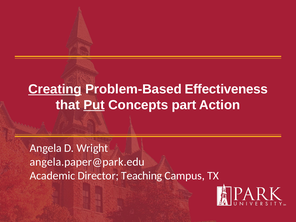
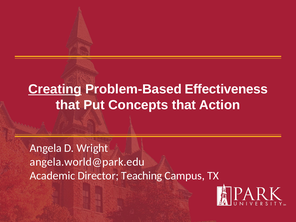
Put underline: present -> none (94, 105)
Concepts part: part -> that (184, 105)
angela.paper@park.edu: angela.paper@park.edu -> angela.world@park.edu (87, 162)
